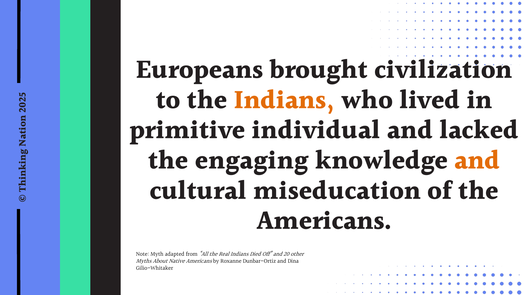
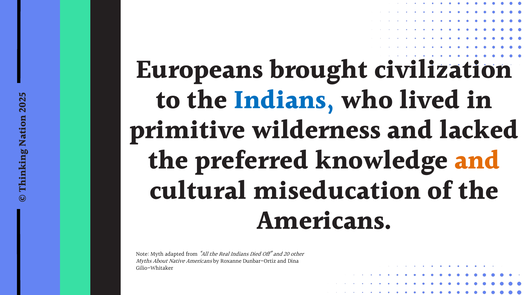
Indians colour: orange -> blue (284, 101)
individual: individual -> wilderness (316, 131)
engaging: engaging -> preferred (252, 161)
